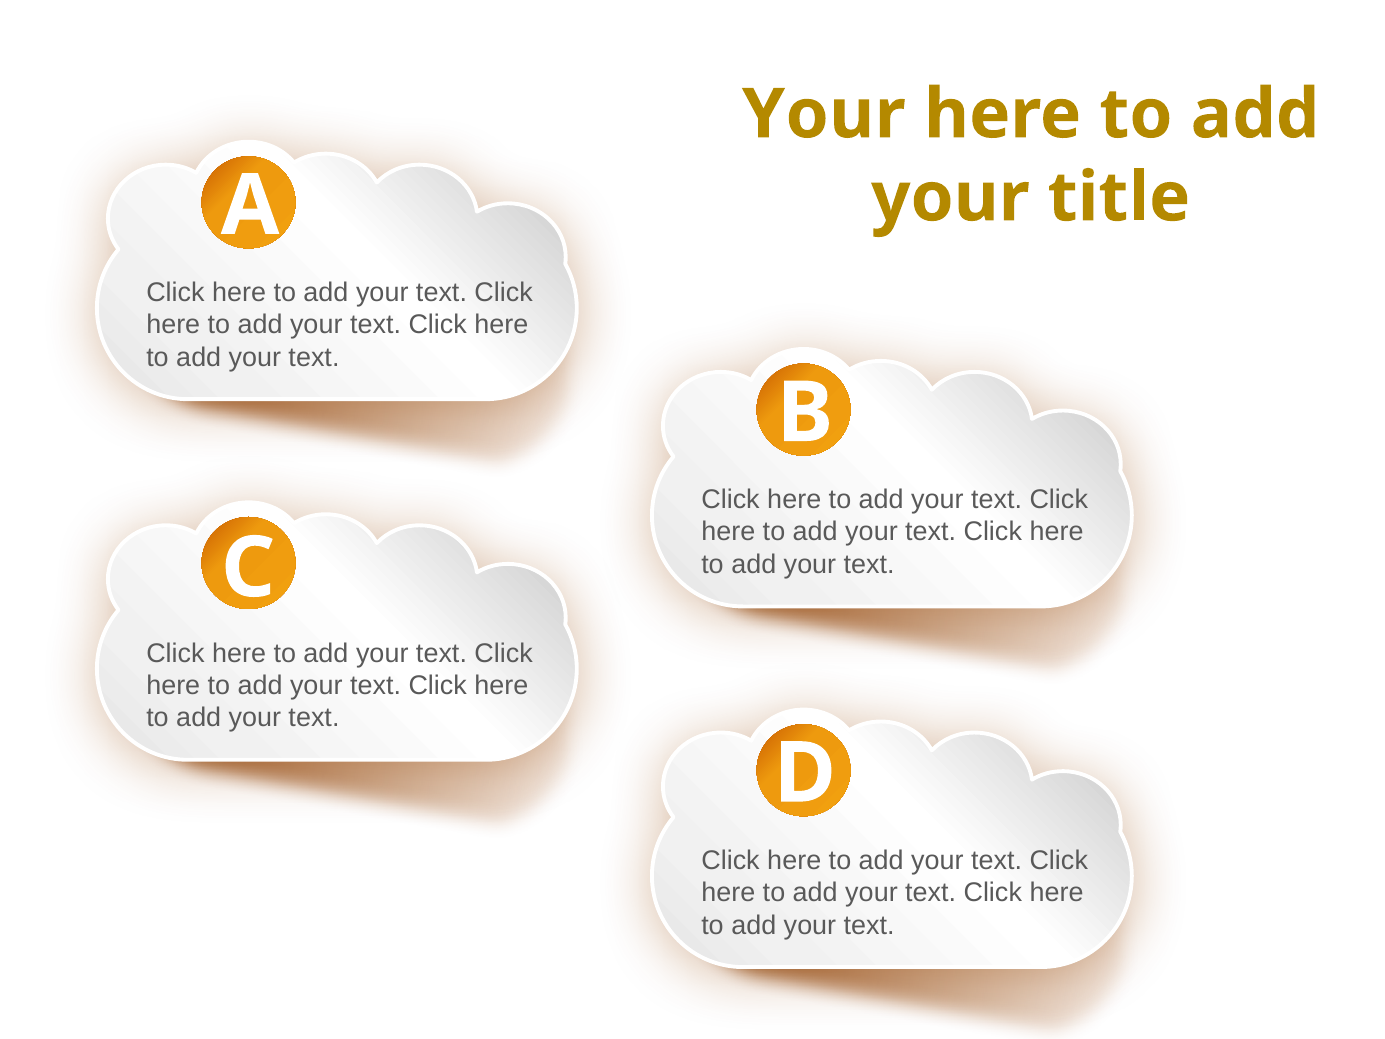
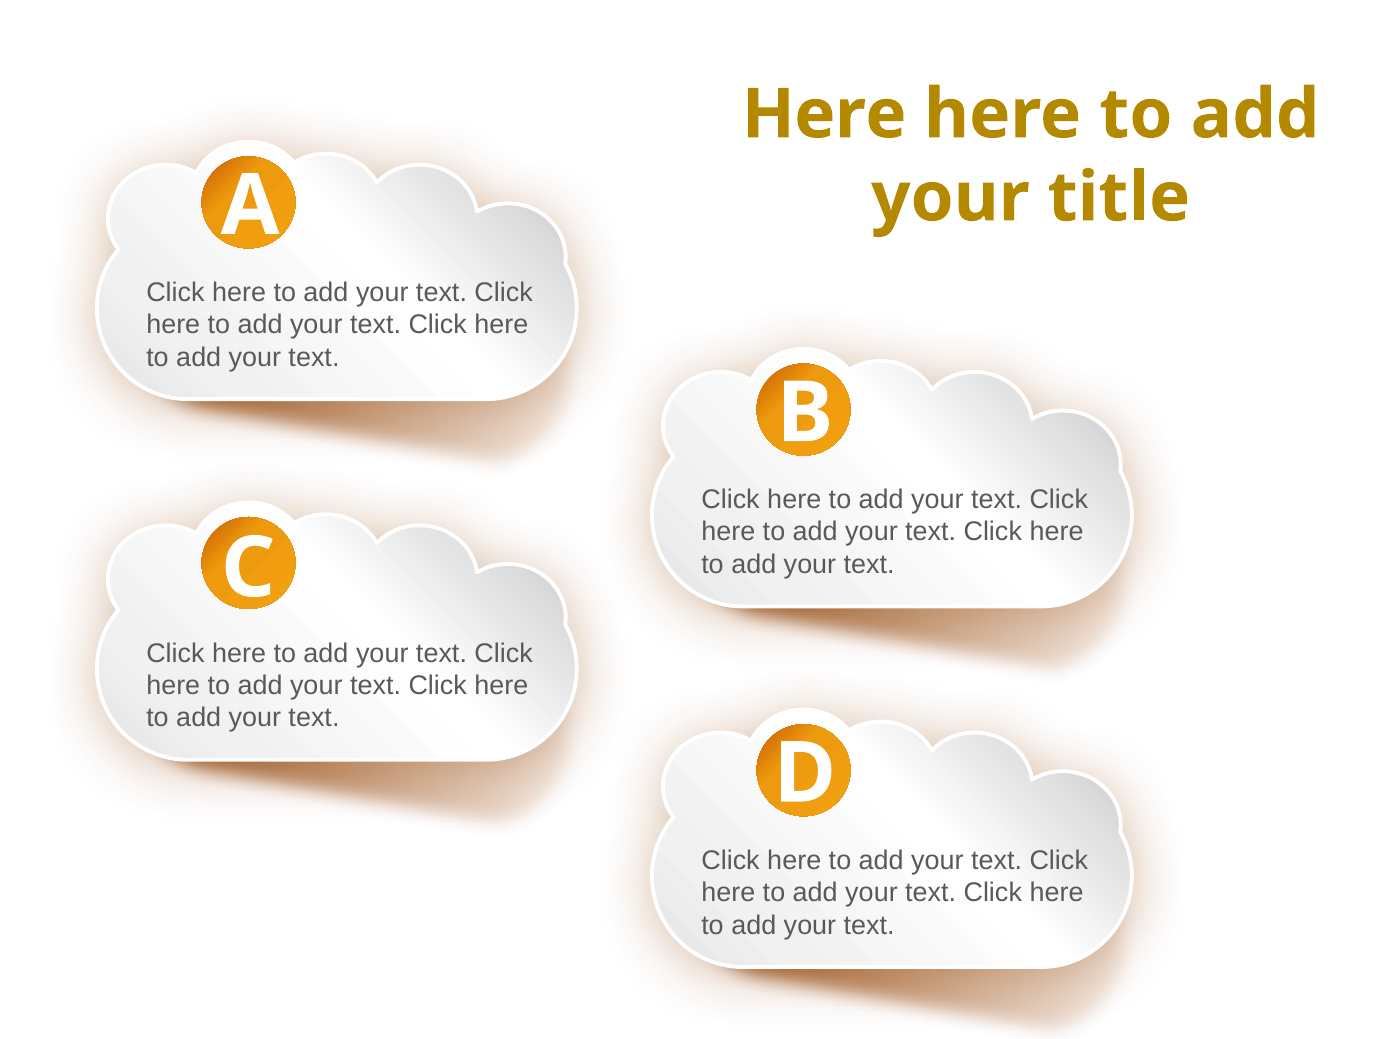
Your: Your -> Here (824, 114)
